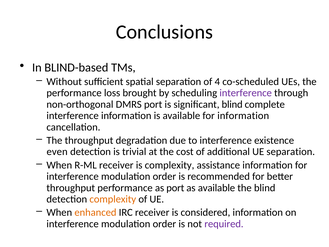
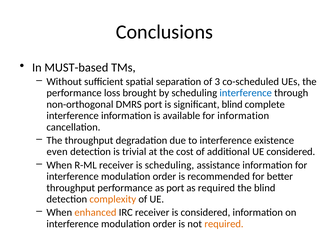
BLIND-based: BLIND-based -> MUST-based (76, 67)
4: 4 -> 3 (217, 82)
interference colour: purple -> blue (246, 93)
UE separation: separation -> considered (291, 152)
is complexity: complexity -> scheduling (169, 165)
as available: available -> required (216, 188)
required colour: purple -> orange (224, 224)
